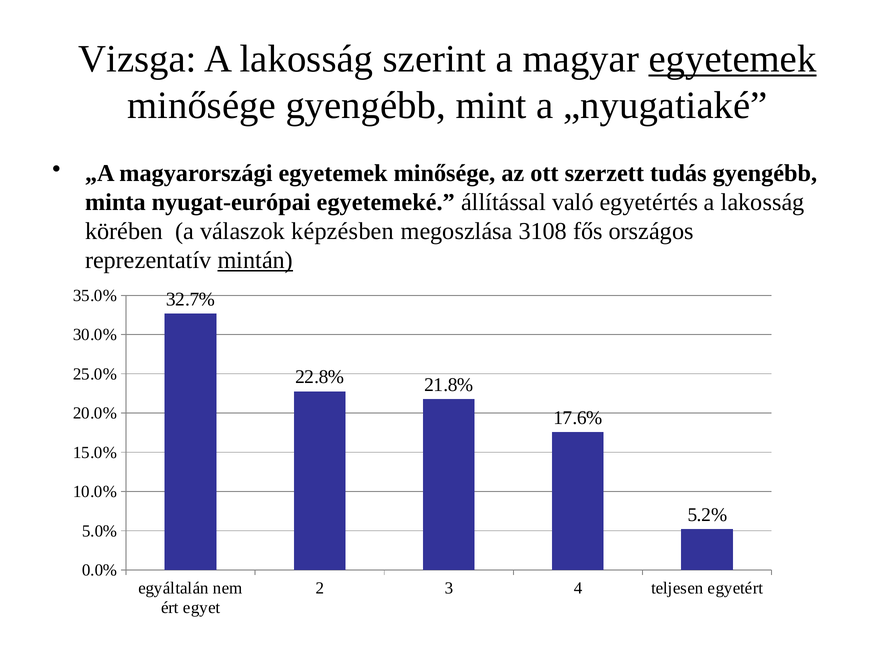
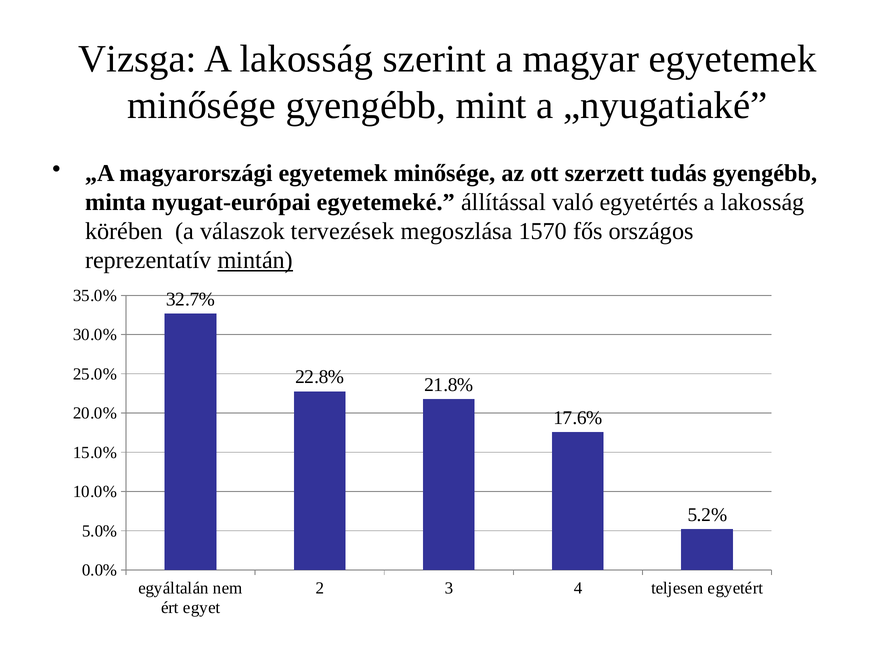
egyetemek underline: present -> none (733, 59)
képzésben: képzésben -> tervezések (343, 231)
3108: 3108 -> 1570 (543, 231)
